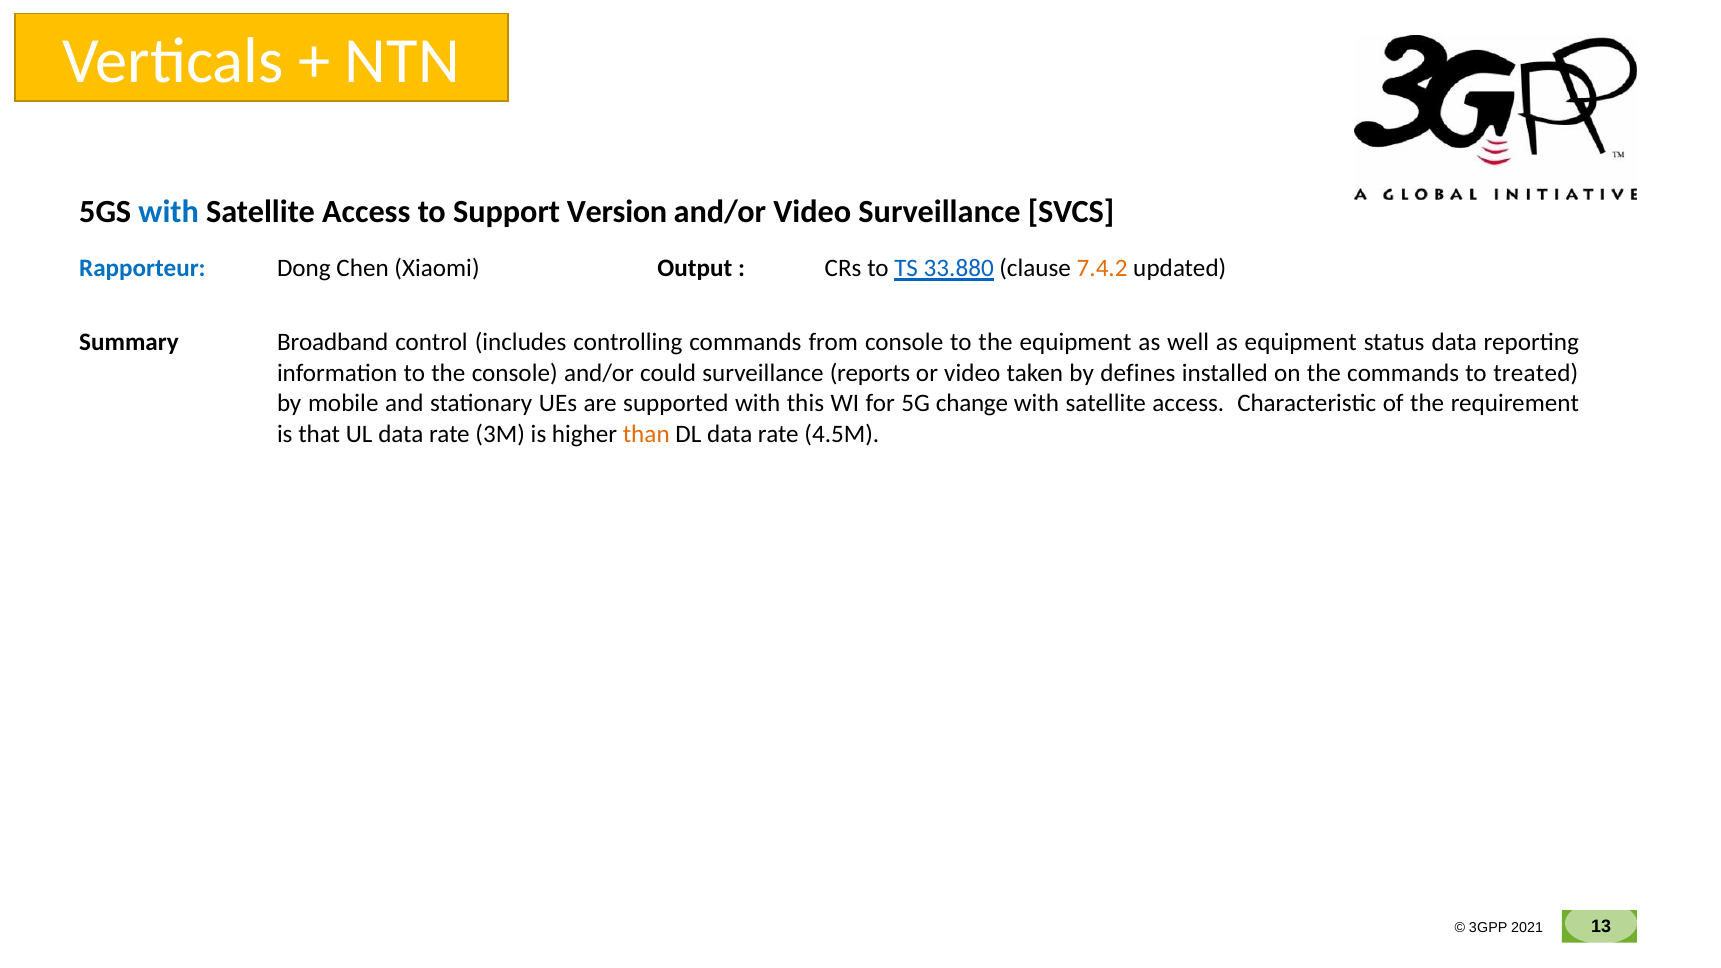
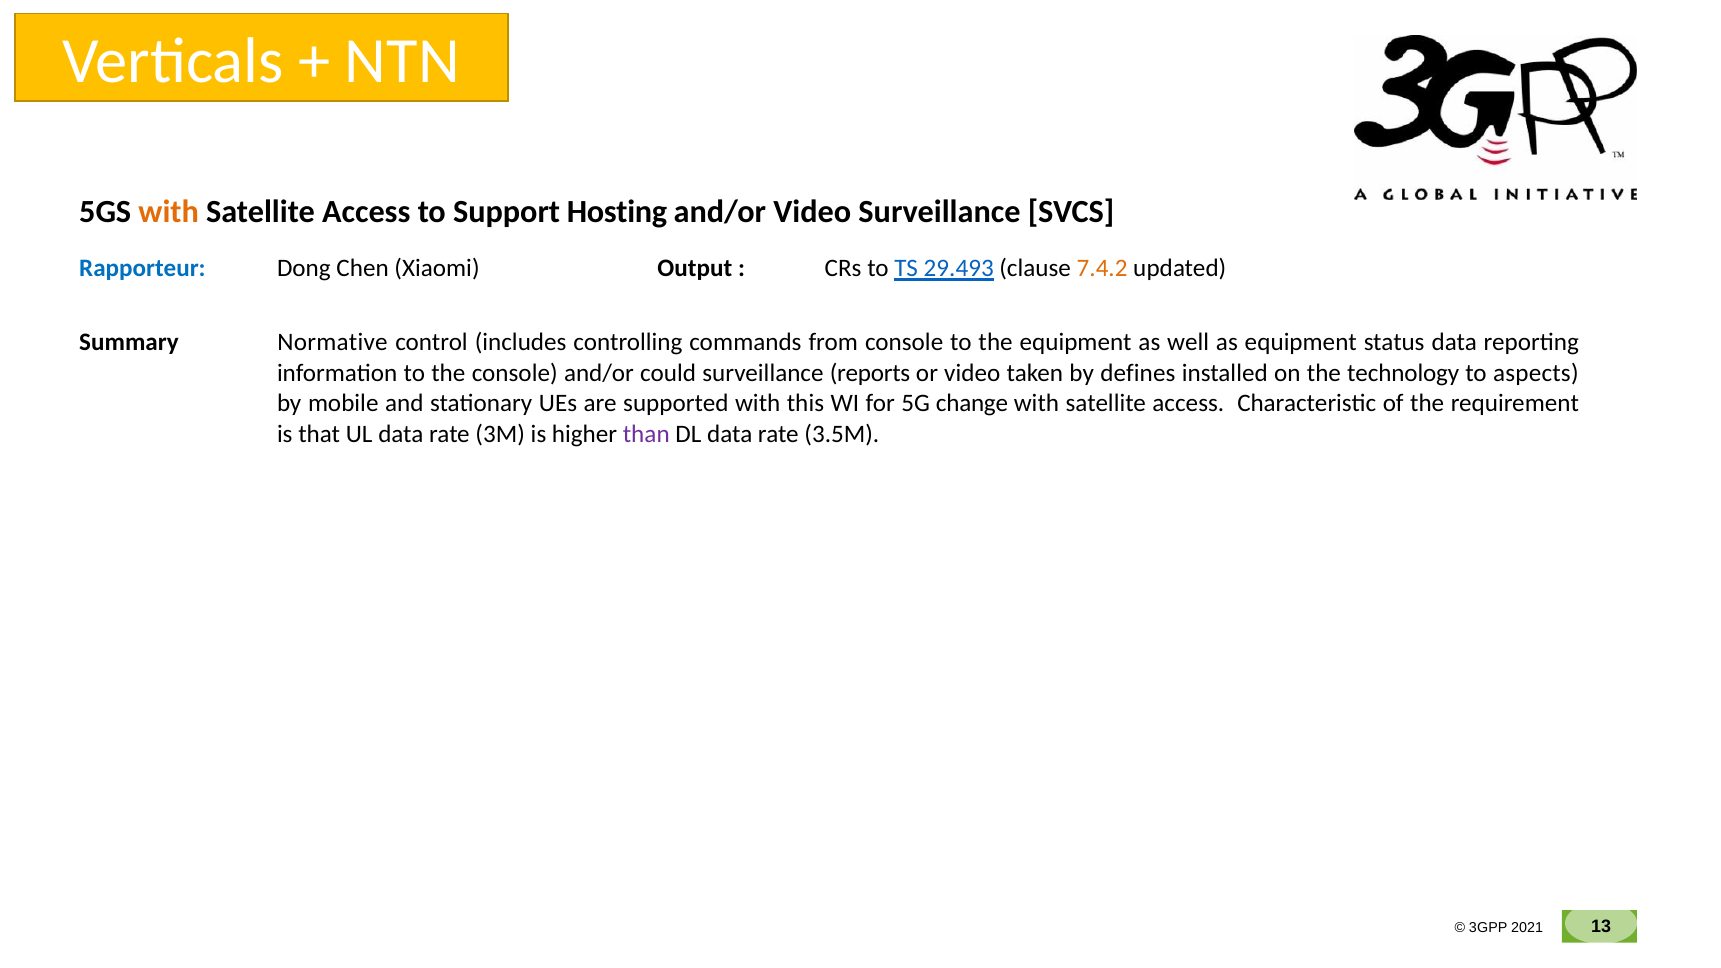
with colour: blue -> orange (169, 212)
Version: Version -> Hosting (617, 212)
33.880: 33.880 -> 29.493 (959, 268)
Broadband: Broadband -> Normative (333, 343)
the commands: commands -> technology (1403, 373)
treated: treated -> aspects (1536, 373)
than colour: orange -> purple (646, 434)
4.5M: 4.5M -> 3.5M (842, 434)
